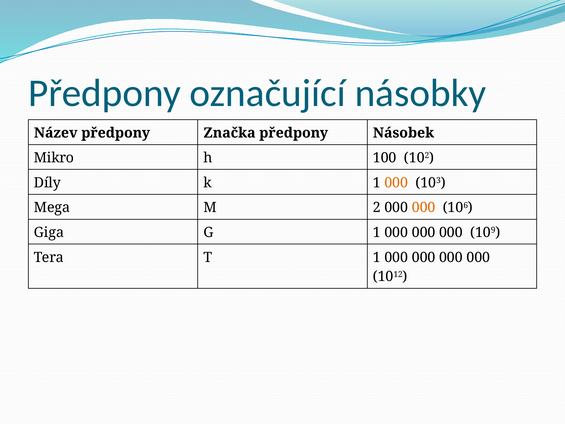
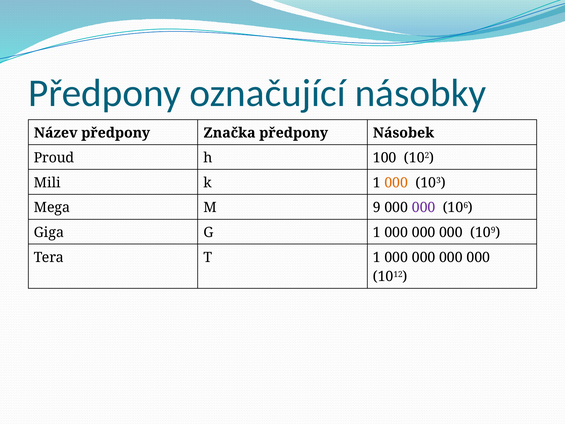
Mikro: Mikro -> Proud (54, 158)
Díly: Díly -> Mili (47, 183)
2: 2 -> 9 (377, 207)
000 colour: orange -> purple (424, 207)
